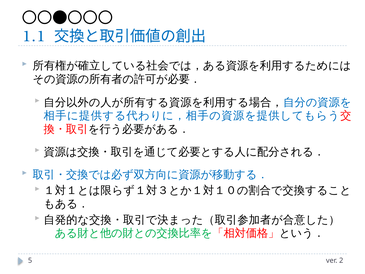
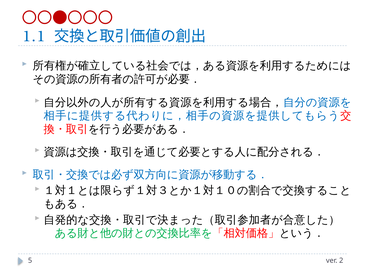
〇〇●〇〇〇 colour: black -> red (67, 18)
